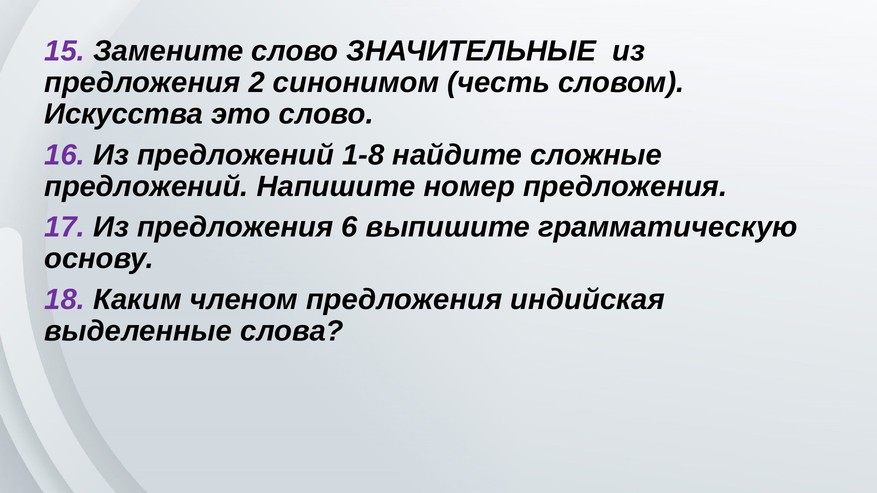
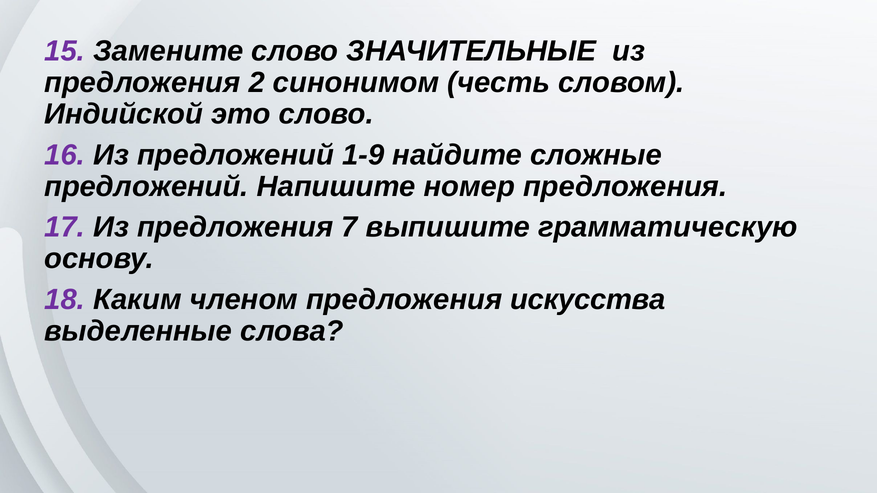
Искусства: Искусства -> Индийской (124, 114)
1-8: 1-8 -> 1-9 (363, 155)
6: 6 -> 7 (350, 227)
индийская: индийская -> искусства (588, 300)
